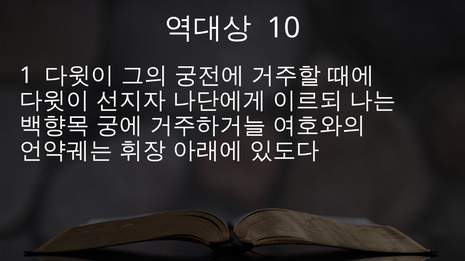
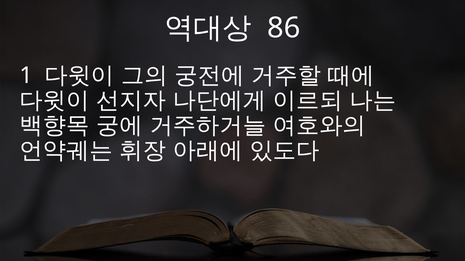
10: 10 -> 86 (284, 28)
